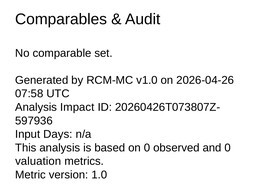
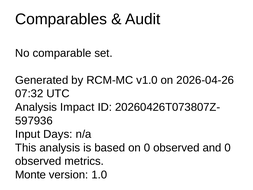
07:58: 07:58 -> 07:32 (29, 94)
valuation: valuation -> observed (38, 161)
Metric: Metric -> Monte (31, 175)
